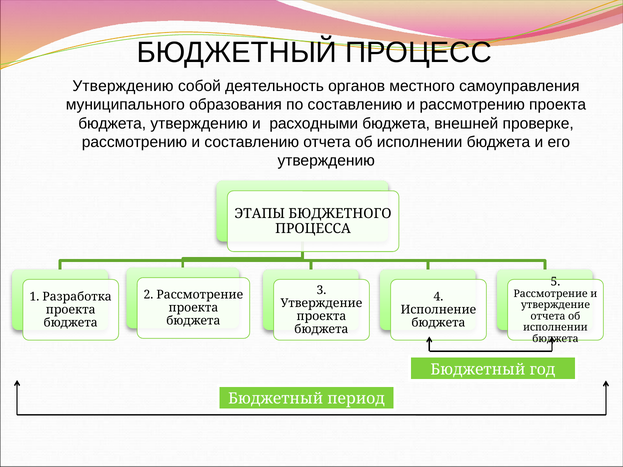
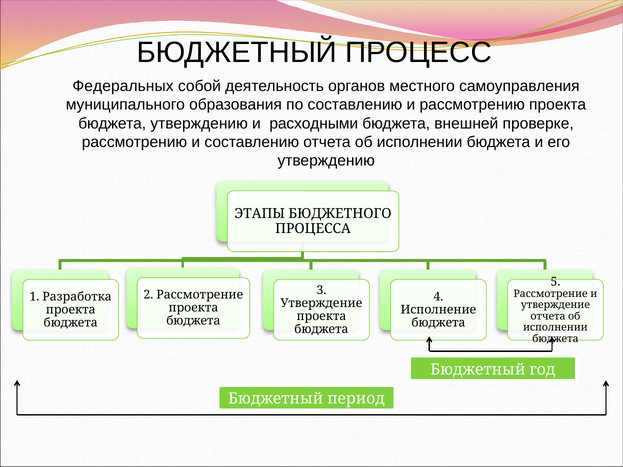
Утверждению: Утверждению -> Федеральных (123, 86)
